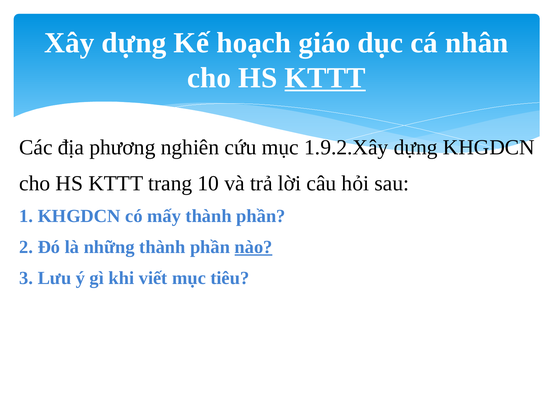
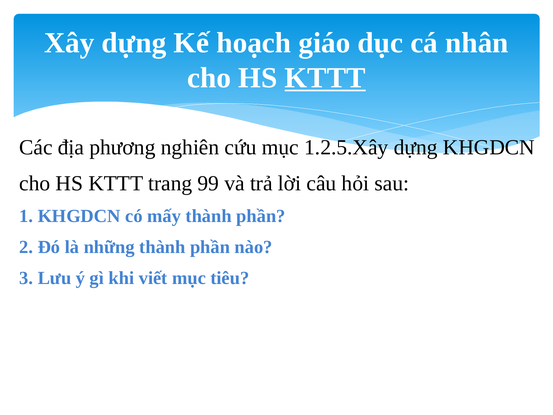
1.9.2.Xây: 1.9.2.Xây -> 1.2.5.Xây (346, 147)
10: 10 -> 99 (208, 183)
nào underline: present -> none (254, 247)
